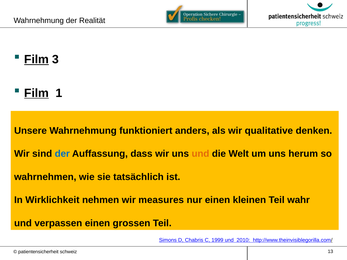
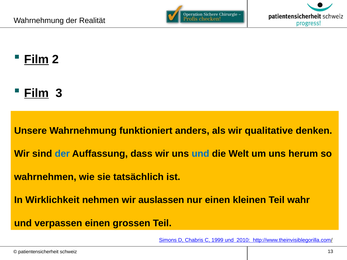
3: 3 -> 2 (56, 59)
1: 1 -> 3 (59, 93)
und colour: orange -> blue (200, 154)
measures: measures -> auslassen (161, 200)
